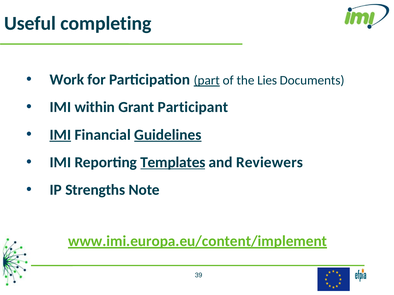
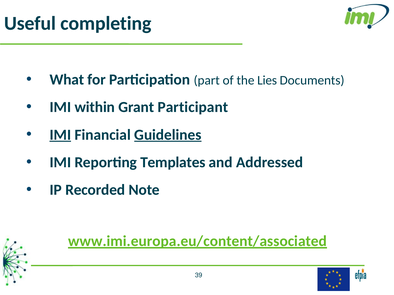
Work: Work -> What (67, 80)
part underline: present -> none (207, 80)
Templates underline: present -> none (173, 163)
Reviewers: Reviewers -> Addressed (270, 163)
Strengths: Strengths -> Recorded (95, 190)
www.imi.europa.eu/content/implement: www.imi.europa.eu/content/implement -> www.imi.europa.eu/content/associated (198, 242)
